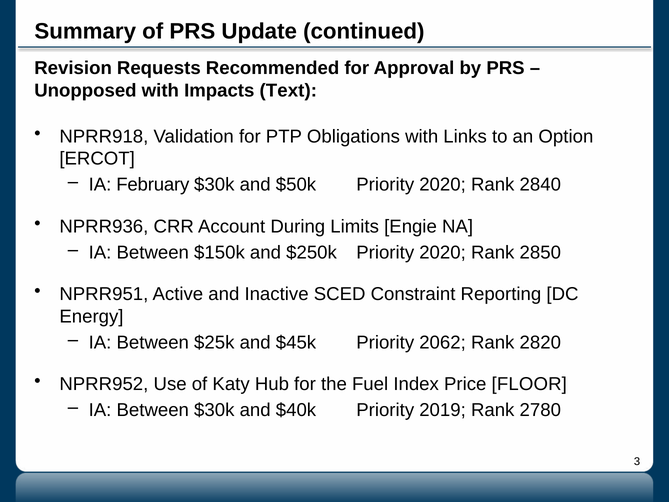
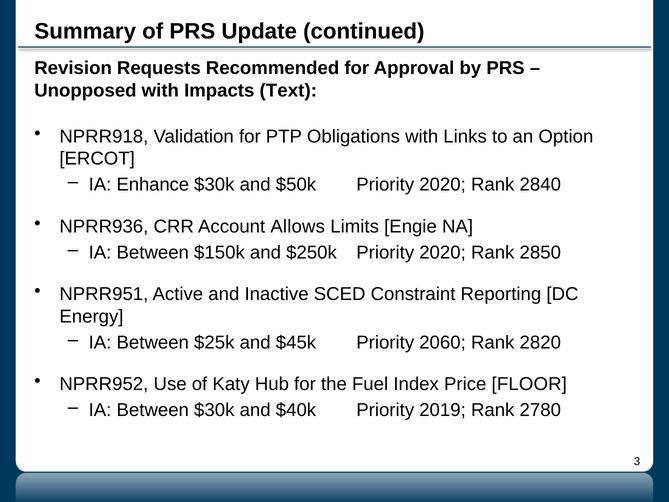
February: February -> Enhance (153, 185)
During: During -> Allows (298, 226)
2062: 2062 -> 2060 (443, 342)
